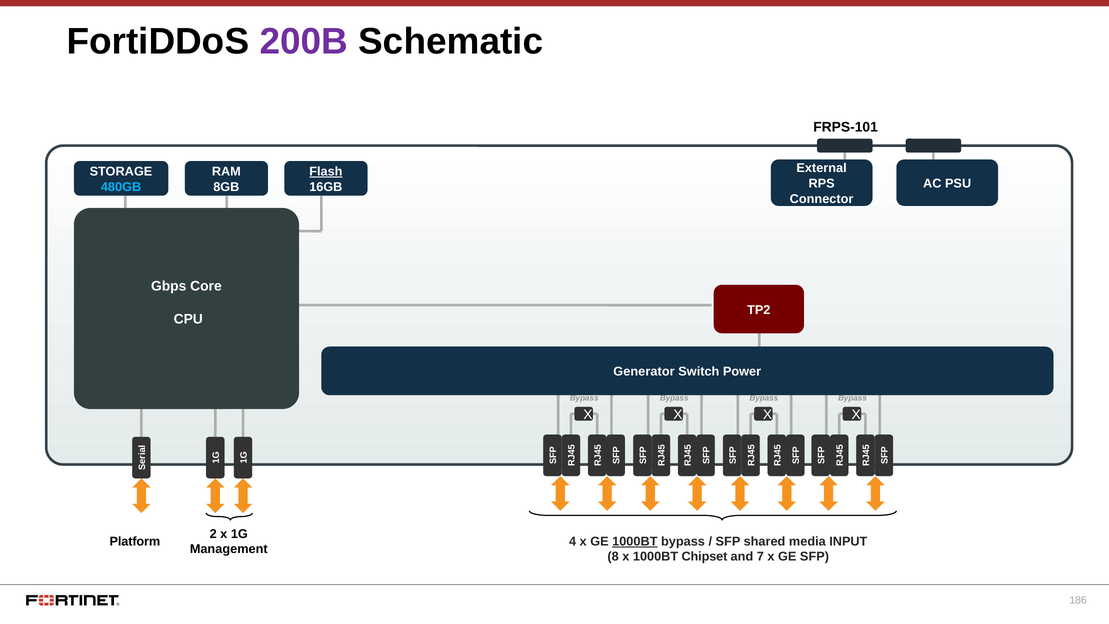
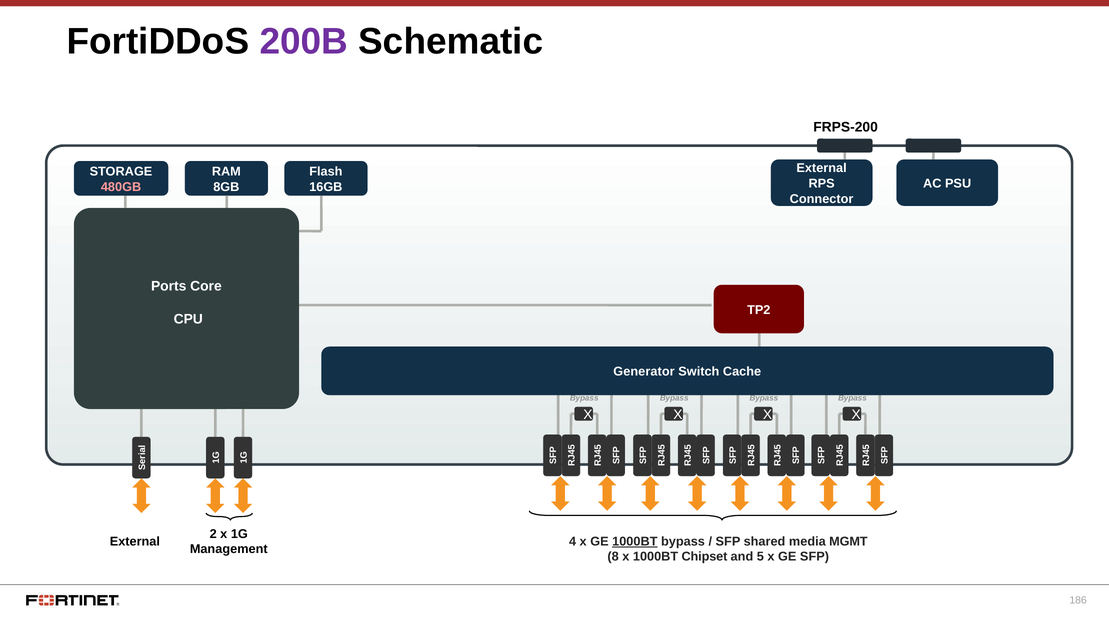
FRPS-101: FRPS-101 -> FRPS-200 (846, 127)
Flash underline: present -> none (326, 172)
480GB colour: light blue -> pink (121, 187)
Gbps: Gbps -> Ports (169, 286)
Power: Power -> Cache (742, 372)
Platform: Platform -> External (135, 541)
INPUT: INPUT -> MGMT (848, 541)
and 7: 7 -> 5 (760, 557)
